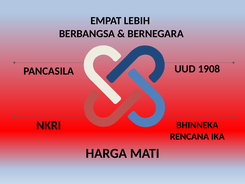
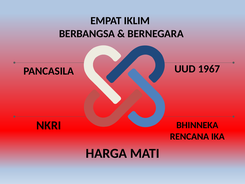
LEBIH: LEBIH -> IKLIM (137, 21)
1908: 1908 -> 1967 (209, 69)
